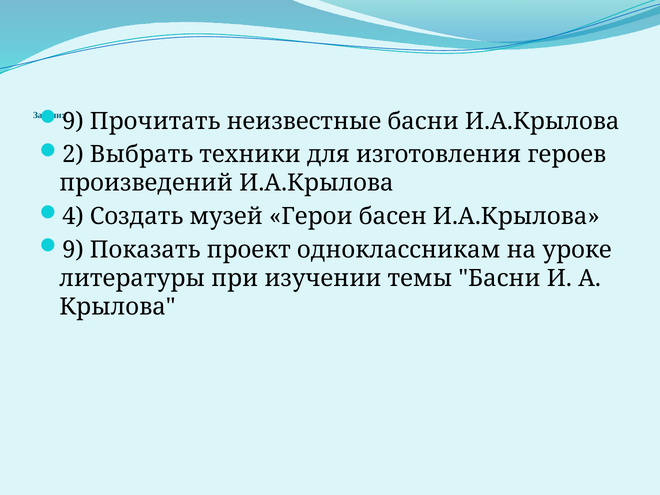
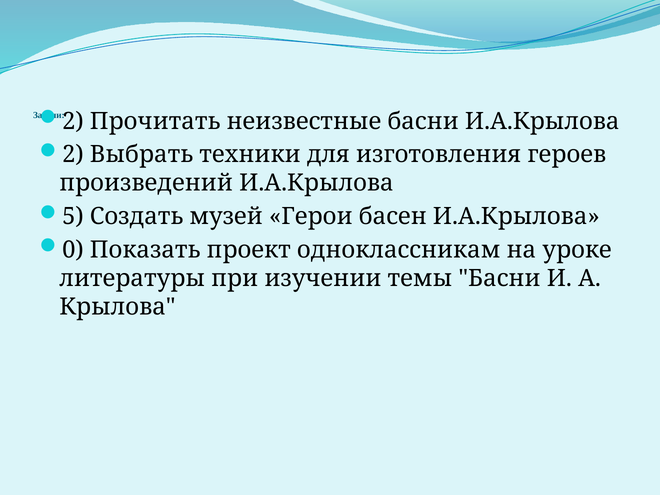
9: 9 -> 2 (73, 121)
4: 4 -> 5 (73, 216)
9: 9 -> 0 (73, 250)
